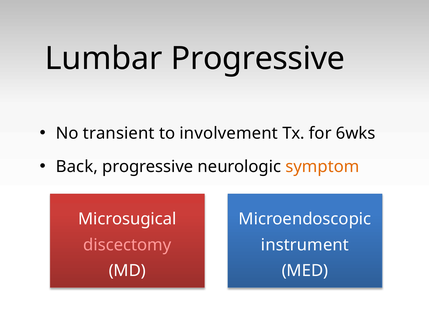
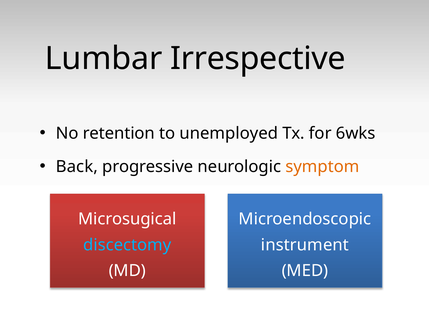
Lumbar Progressive: Progressive -> Irrespective (258, 59)
transient: transient -> retention (119, 134)
involvement: involvement -> unemployed (229, 134)
discectomy colour: pink -> light blue (127, 245)
